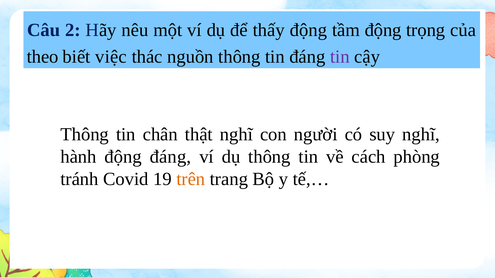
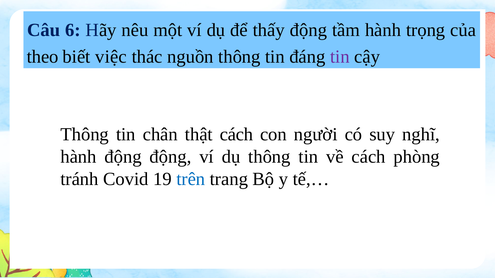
2: 2 -> 6 (73, 30)
tầm động: động -> hành (383, 30)
thật nghĩ: nghĩ -> cách (237, 135)
động đáng: đáng -> động (170, 157)
trên colour: orange -> blue (191, 179)
